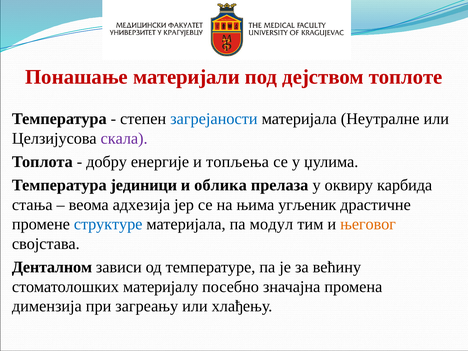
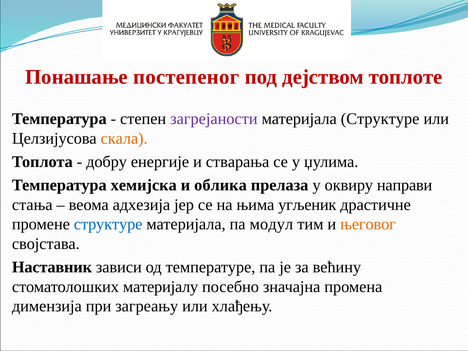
материјали: материјали -> постепеног (186, 77)
загрејаности colour: blue -> purple (214, 119)
материјала Неутралне: Неутралне -> Структуре (380, 119)
скала colour: purple -> orange (124, 138)
топљења: топљења -> стварања (238, 162)
јединици: јединици -> хемијска (144, 185)
карбида: карбида -> направи (405, 185)
Денталном: Денталном -> Наставник (52, 267)
